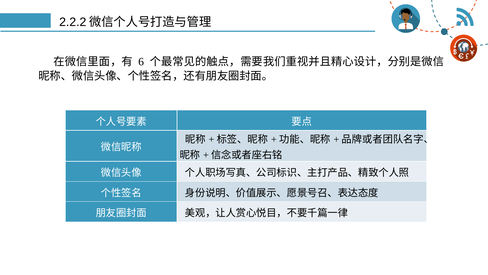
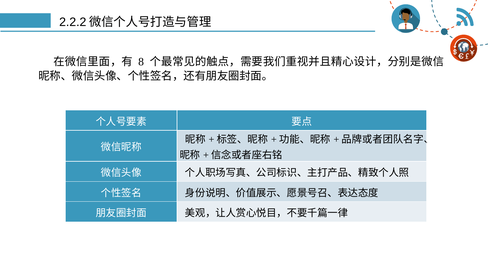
6: 6 -> 8 (141, 62)
